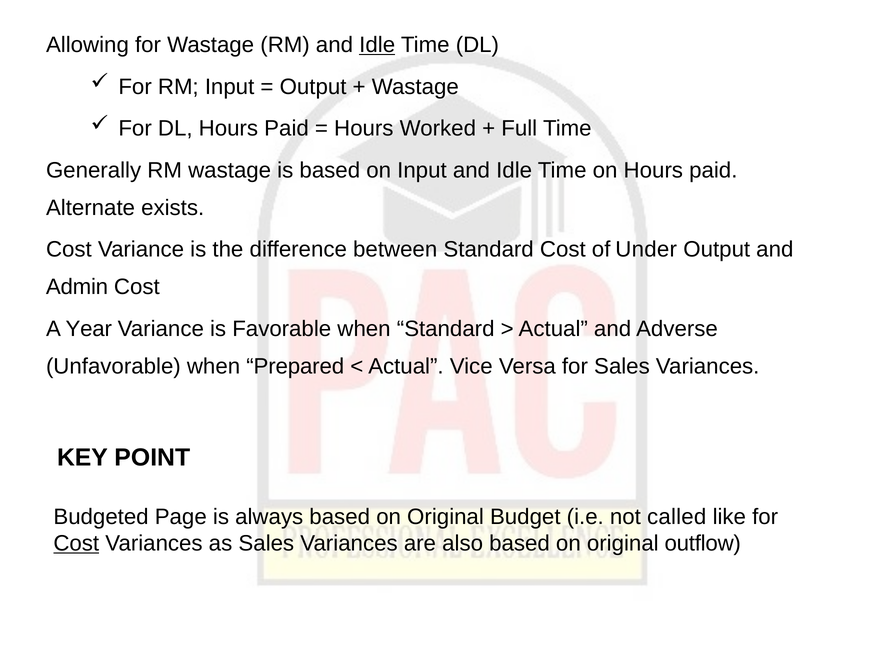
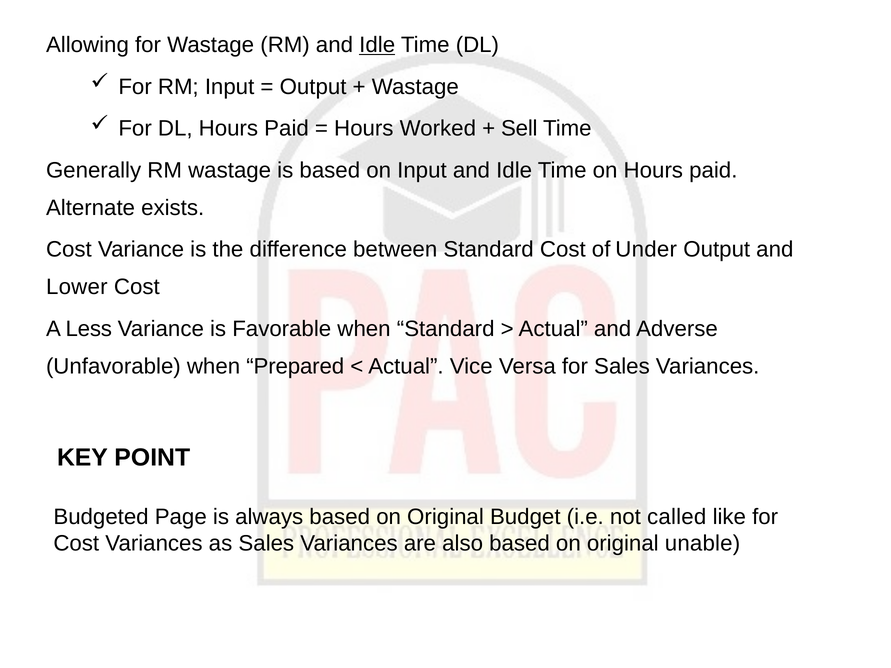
Full: Full -> Sell (519, 129)
Admin: Admin -> Lower (77, 287)
Year: Year -> Less (89, 329)
Cost underline: present -> none (76, 544)
outflow: outflow -> unable (703, 544)
